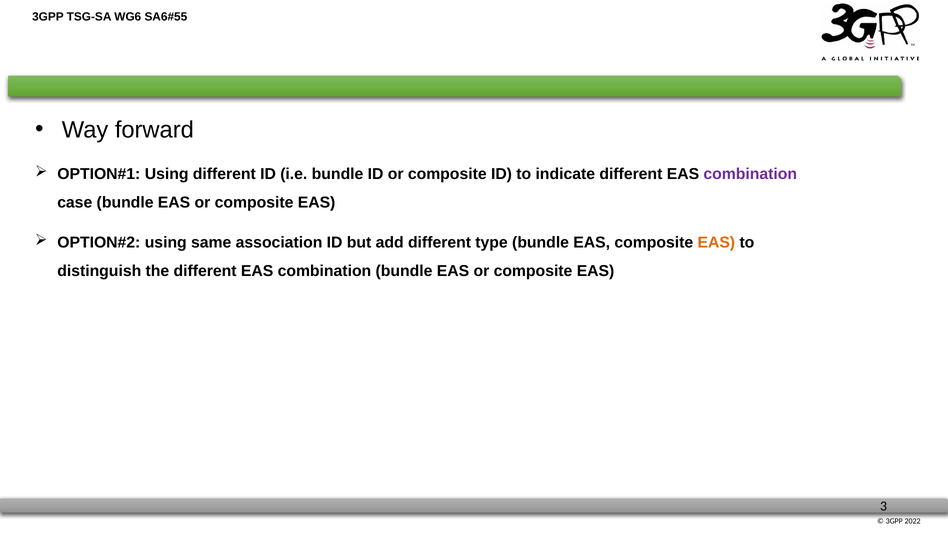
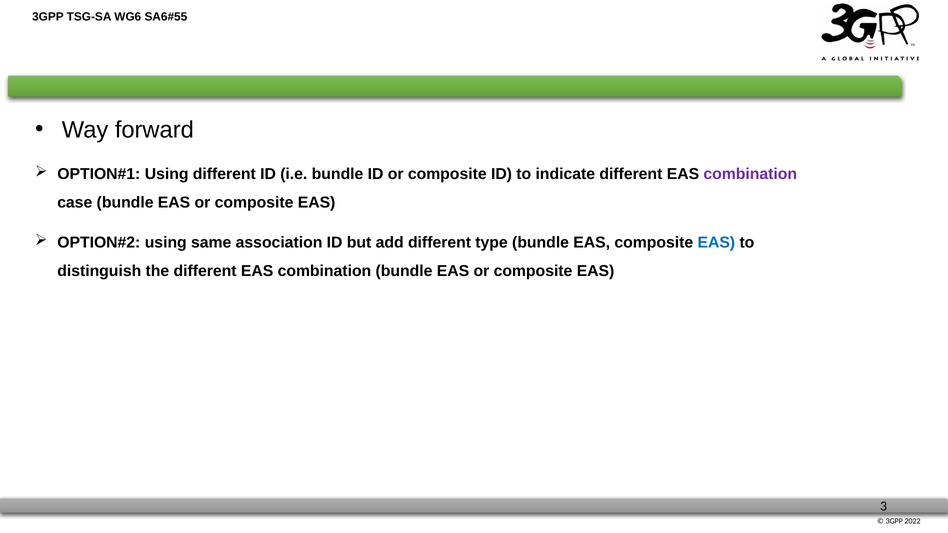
EAS colour: orange -> blue (716, 243)
